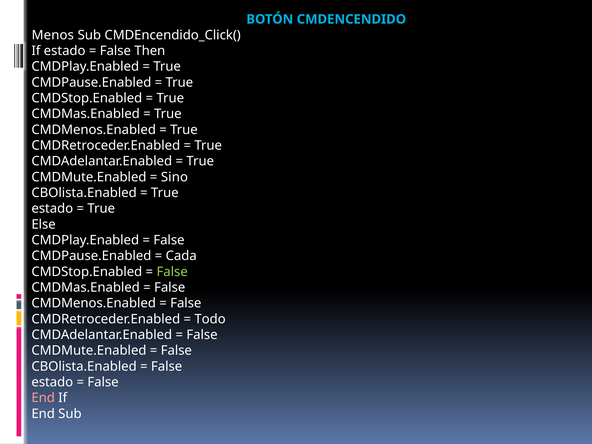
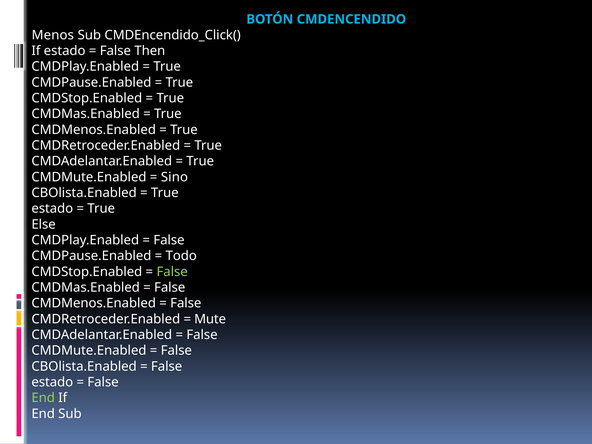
Cada: Cada -> Todo (181, 256)
Todo: Todo -> Mute (210, 319)
End colour: pink -> light green (43, 398)
